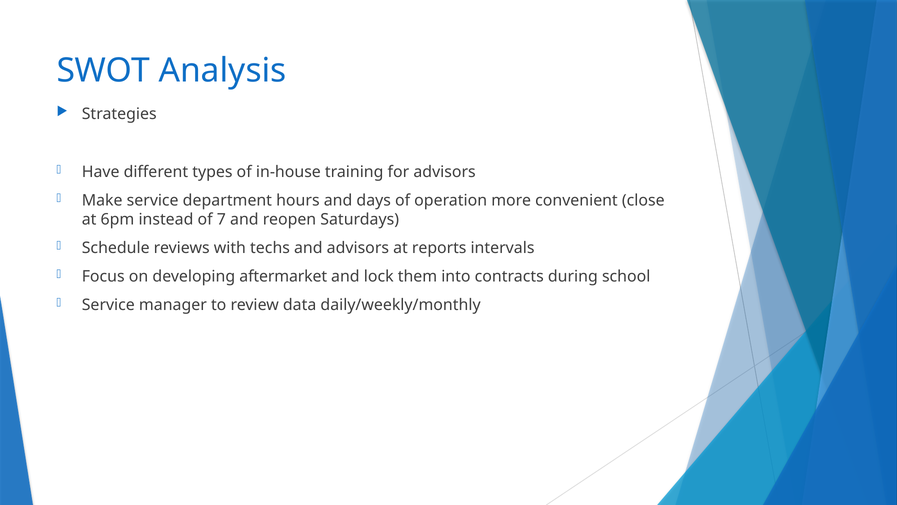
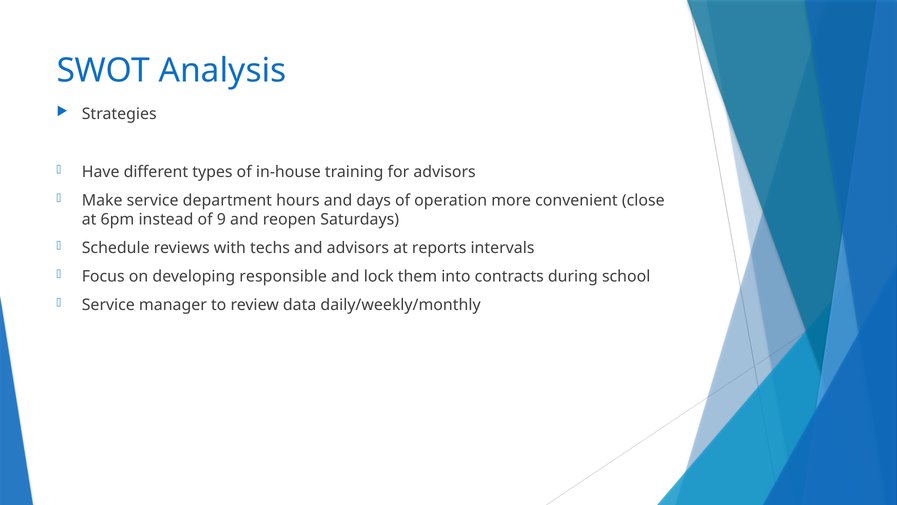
7: 7 -> 9 (221, 219)
aftermarket: aftermarket -> responsible (283, 276)
